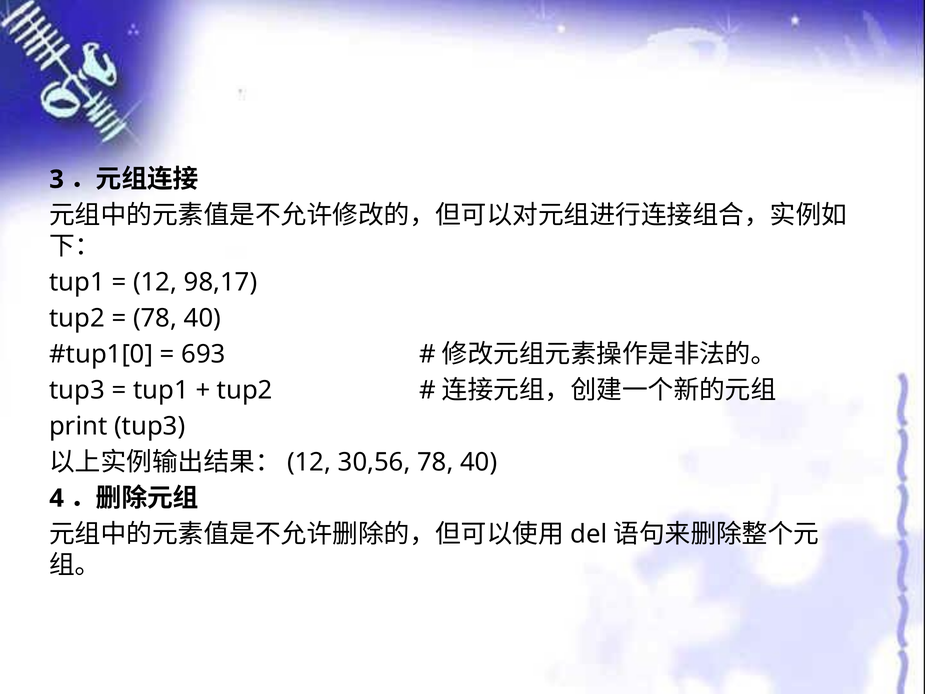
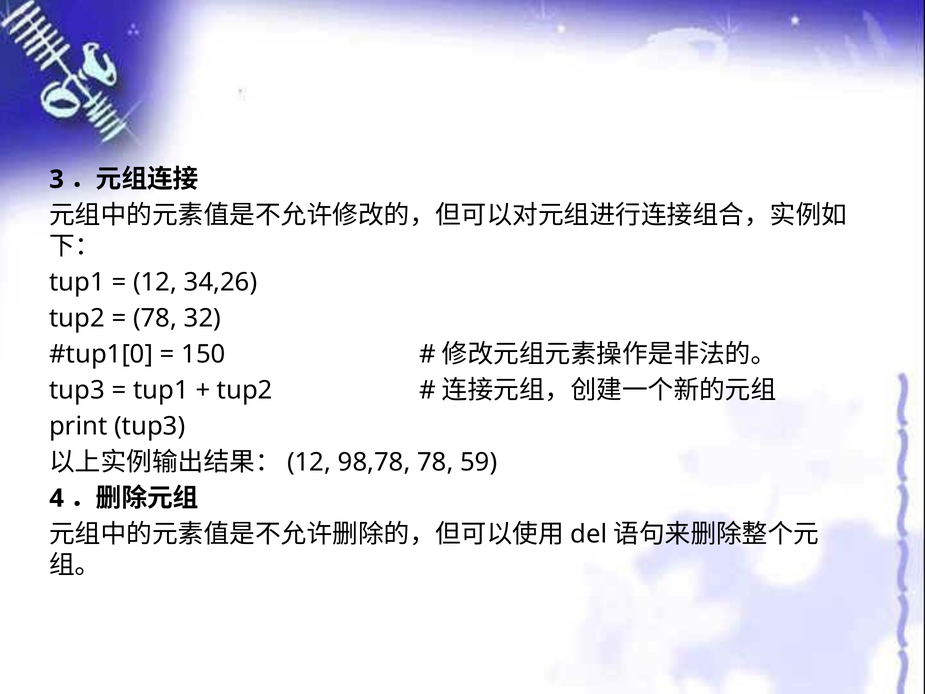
98,17: 98,17 -> 34,26 (221, 282)
40: 40 -> 32 (202, 318)
693: 693 -> 150 (203, 354)
30,56: 30,56 -> 98,78 (374, 462)
40: 40 -> 59 (479, 462)
